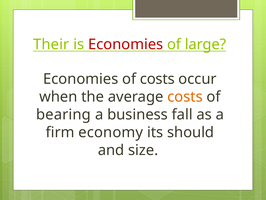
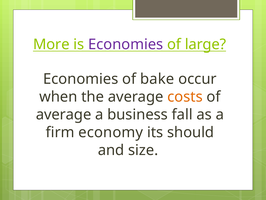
Their: Their -> More (51, 44)
Economies colour: red -> purple (126, 44)
of costs: costs -> bake (157, 79)
bearing: bearing -> average (64, 114)
